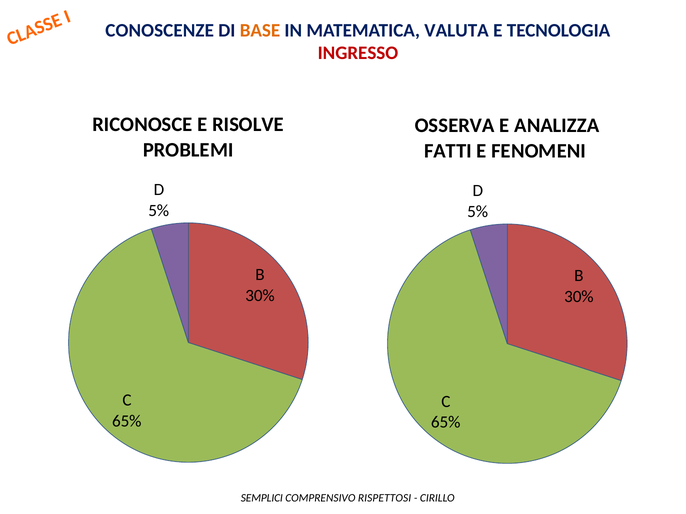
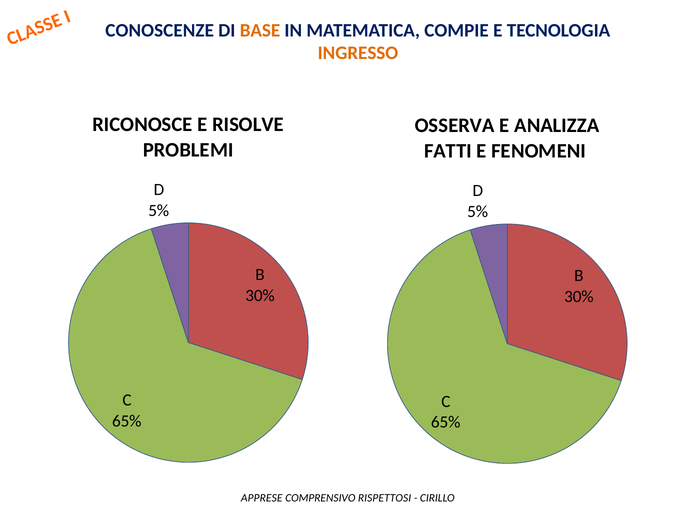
VALUTA: VALUTA -> COMPIE (457, 30)
INGRESSO colour: red -> orange (358, 53)
SEMPLICI: SEMPLICI -> APPRESE (262, 499)
